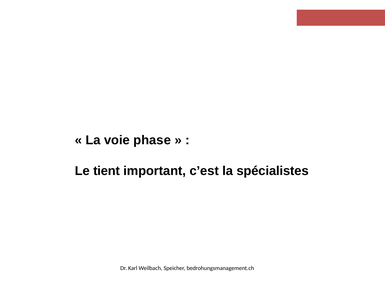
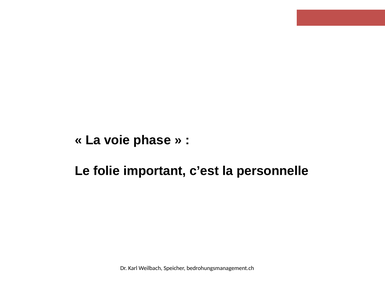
tient: tient -> folie (107, 171)
spécialistes: spécialistes -> personnelle (273, 171)
